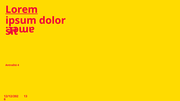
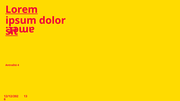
sit underline: none -> present (12, 31)
